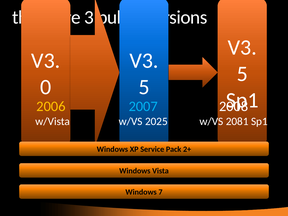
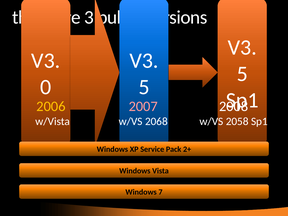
2007 colour: light blue -> pink (143, 106)
2025: 2025 -> 2068 (156, 121)
2081: 2081 -> 2058 (237, 121)
